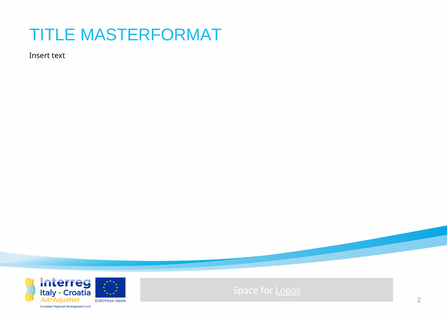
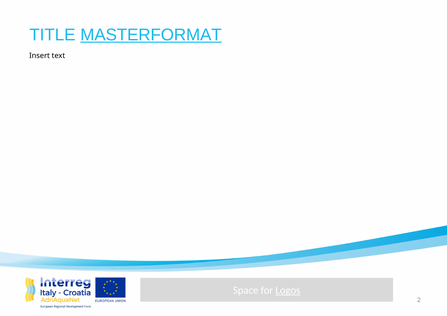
MASTERFORMAT underline: none -> present (151, 35)
